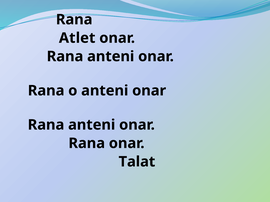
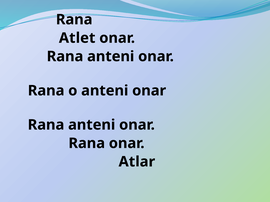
Talat: Talat -> Atlar (137, 162)
